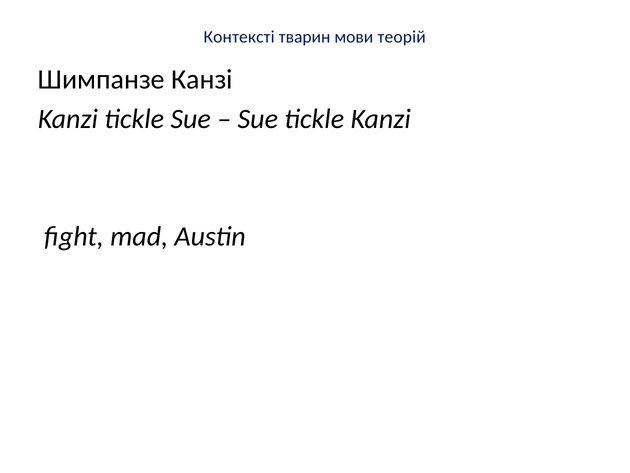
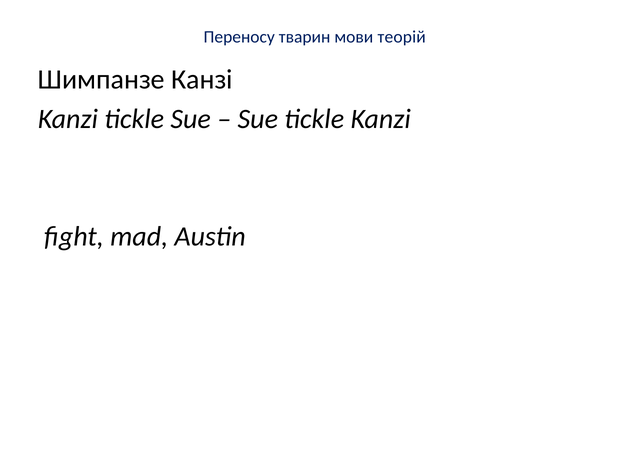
Контексті: Контексті -> Переносу (239, 37)
